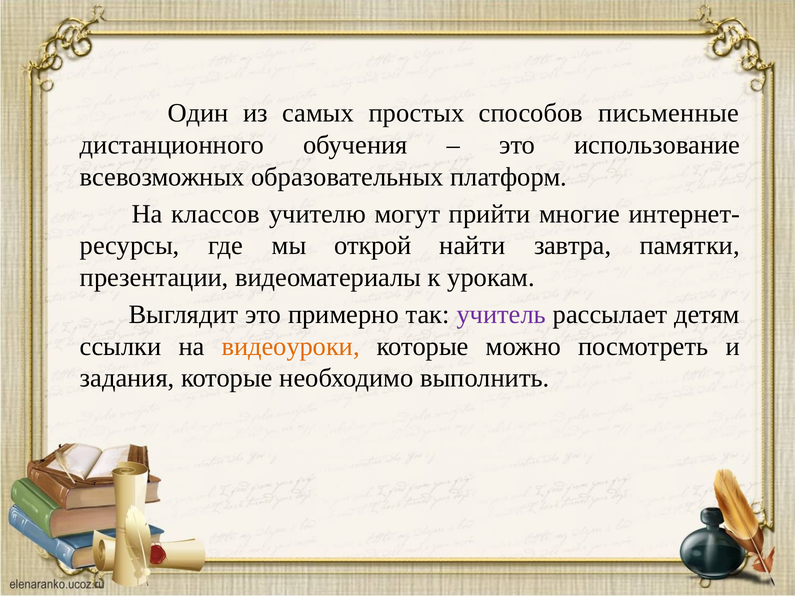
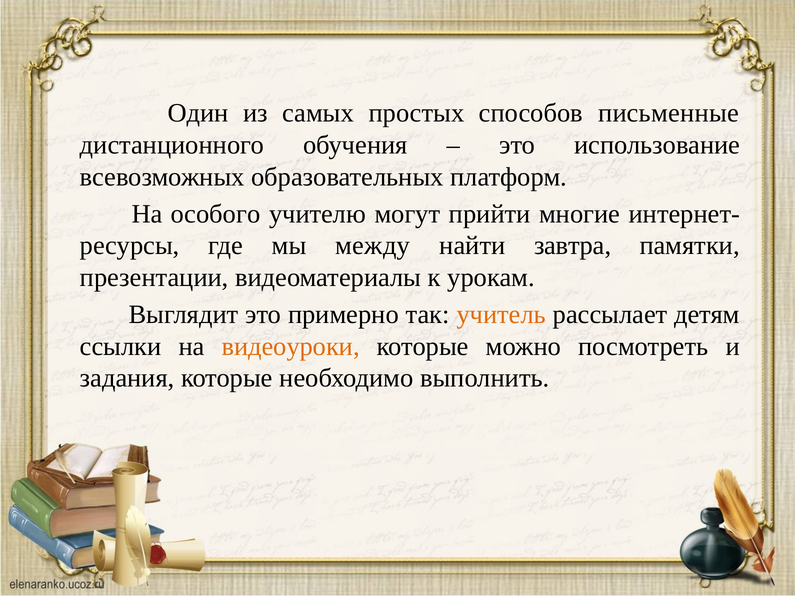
классов: классов -> особого (216, 214)
открой: открой -> между (373, 246)
учитель colour: purple -> orange (501, 315)
